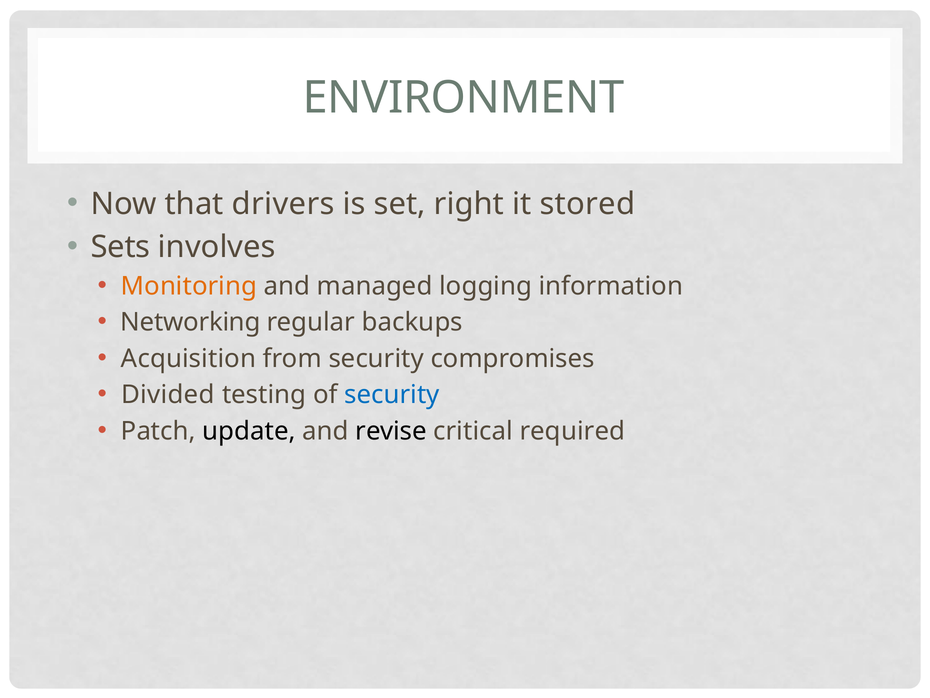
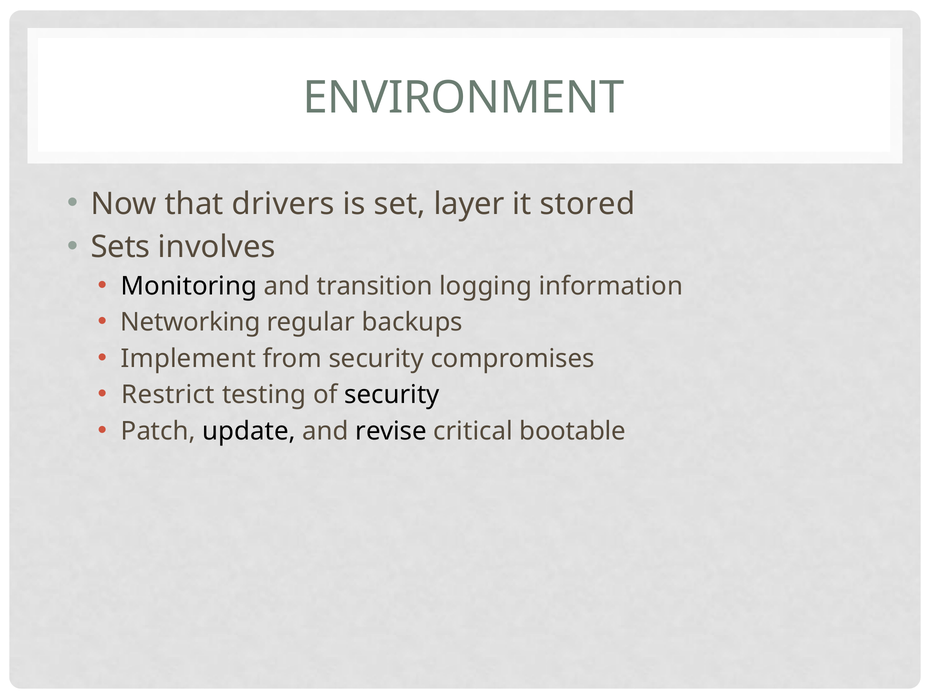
right: right -> layer (469, 204)
Monitoring colour: orange -> black (189, 286)
managed: managed -> transition (375, 286)
Acquisition: Acquisition -> Implement (188, 358)
Divided: Divided -> Restrict (168, 394)
security colour: blue -> black (392, 394)
required: required -> bootable (573, 431)
